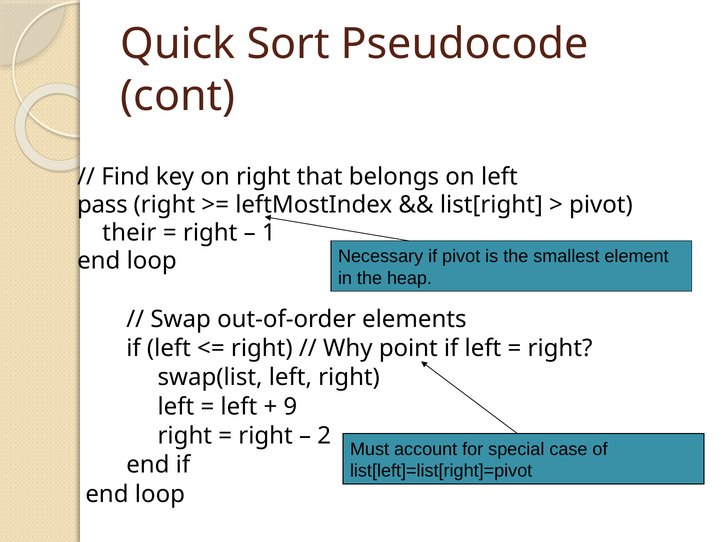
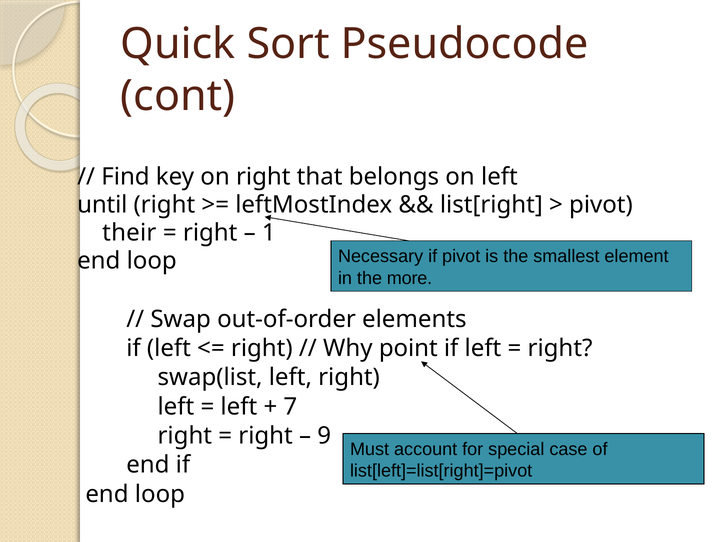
pass: pass -> until (102, 205)
heap: heap -> more (410, 278)
9: 9 -> 7 (290, 406)
2: 2 -> 9 (324, 435)
